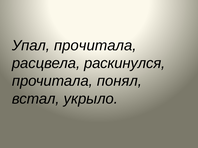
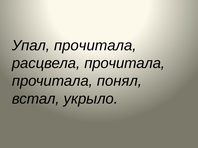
расцвела раскинулся: раскинулся -> прочитала (125, 63)
